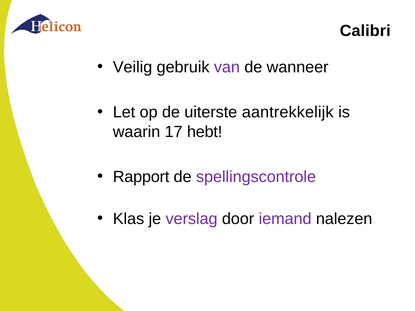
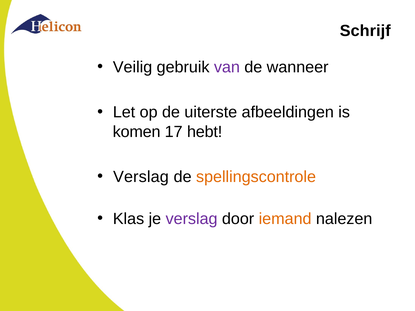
Calibri: Calibri -> Schrijf (365, 31)
aantrekkelijk: aantrekkelijk -> afbeeldingen (288, 112)
waarin: waarin -> komen (137, 132)
Rapport: Rapport -> Verslag (141, 177)
spellingscontrole colour: purple -> orange (256, 177)
iemand colour: purple -> orange (285, 219)
